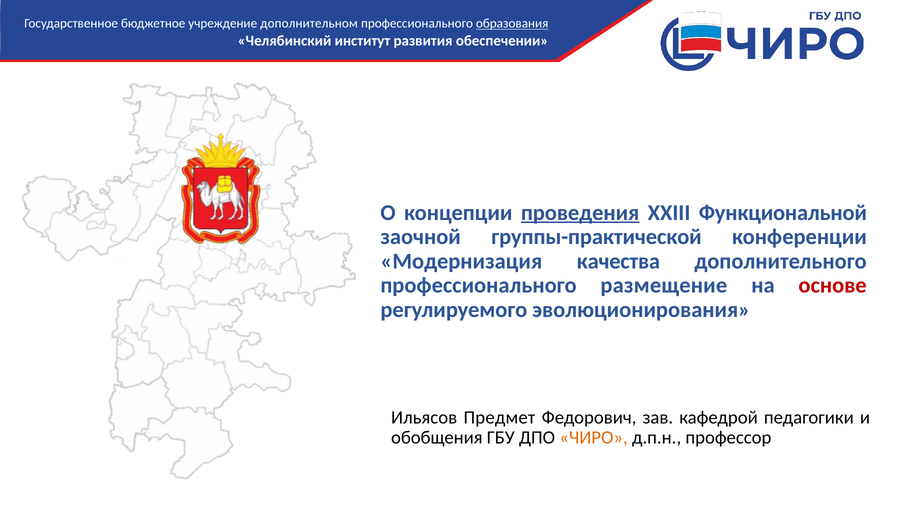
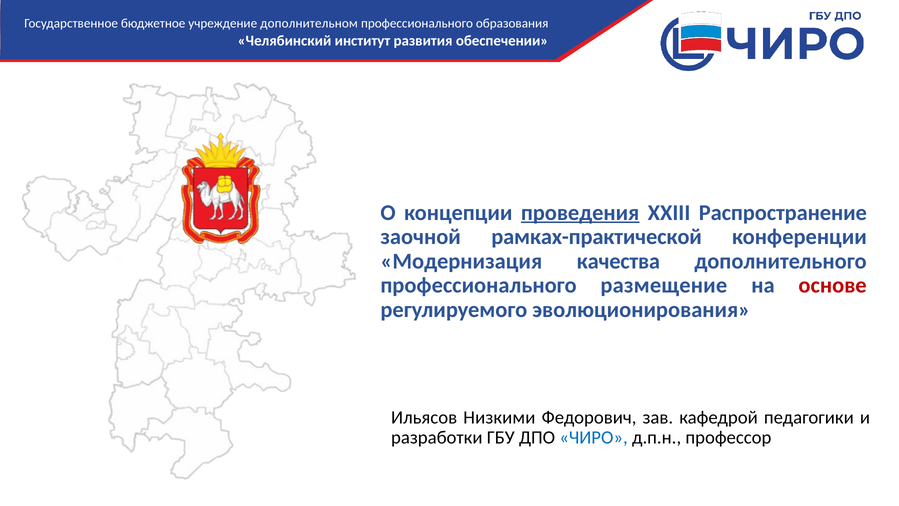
образования underline: present -> none (512, 24)
Функциональной: Функциональной -> Распространение (783, 212)
группы-практической: группы-практической -> рамках-практической (597, 237)
Предмет: Предмет -> Низкими (499, 417)
обобщения: обобщения -> разработки (437, 438)
ЧИРО colour: orange -> blue (594, 438)
